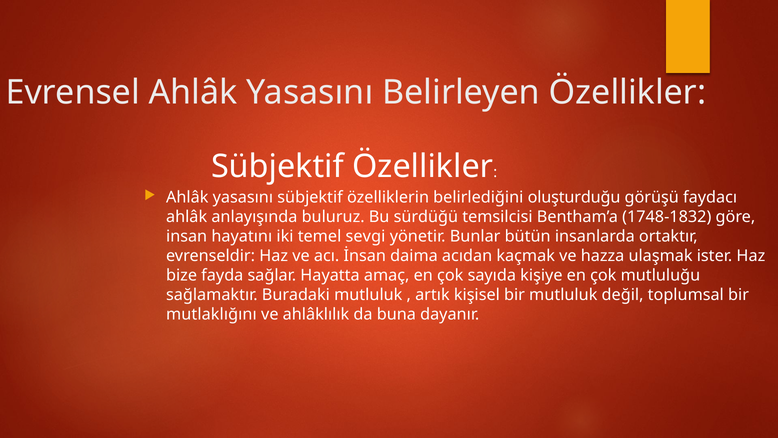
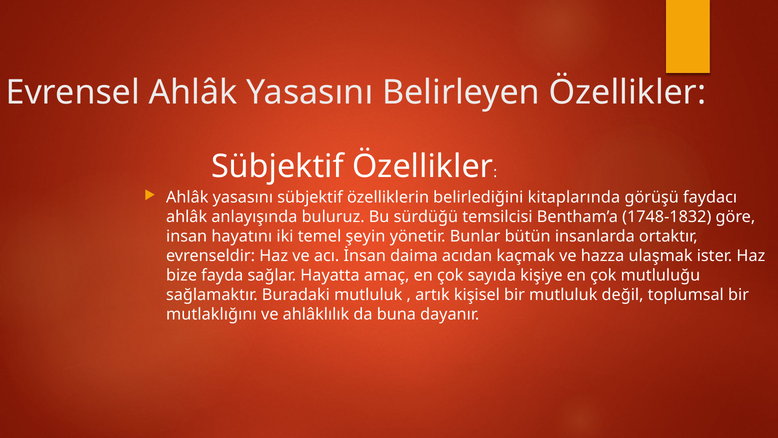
oluşturduğu: oluşturduğu -> kitaplarında (574, 197)
sevgi: sevgi -> şeyin (365, 236)
